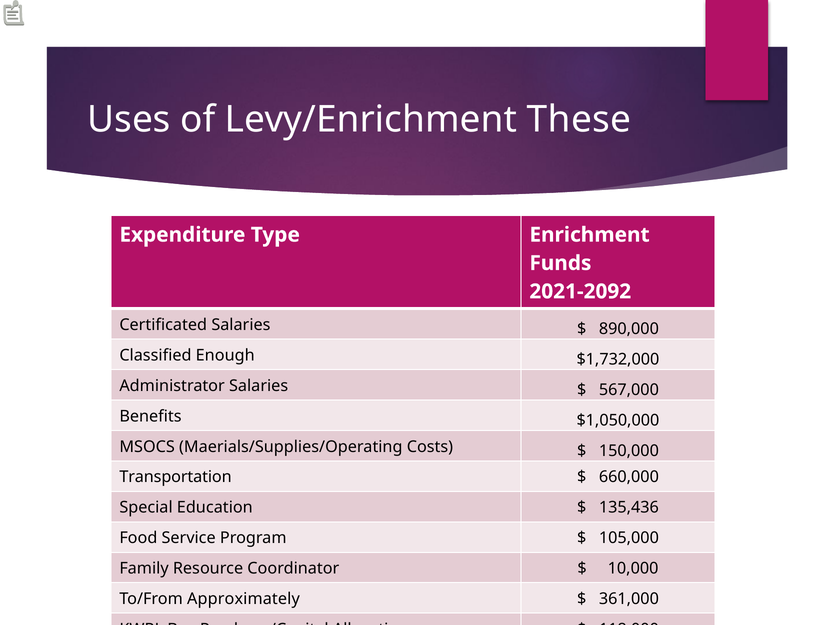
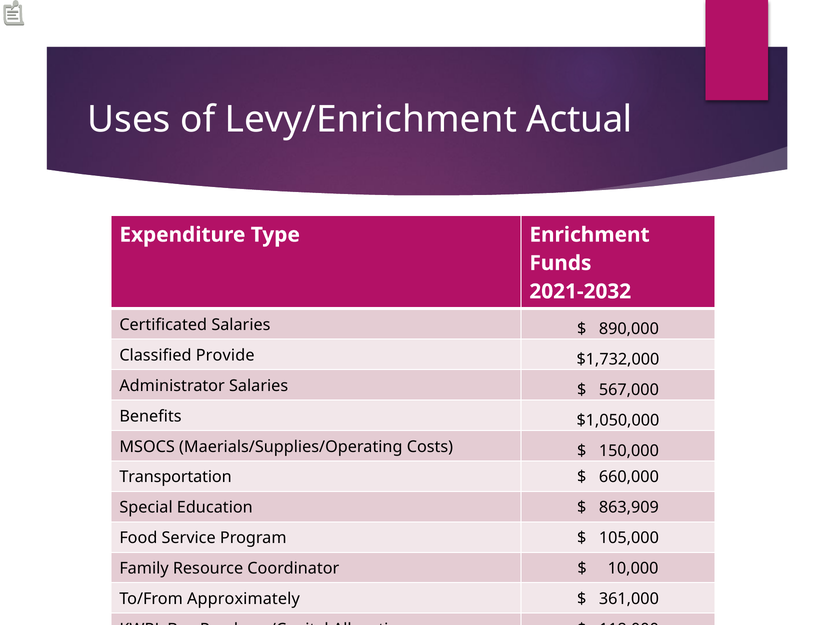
These: These -> Actual (579, 119)
2021-2092: 2021-2092 -> 2021-2032 (580, 291)
Enough: Enough -> Provide (225, 355)
135,436: 135,436 -> 863,909 (629, 507)
